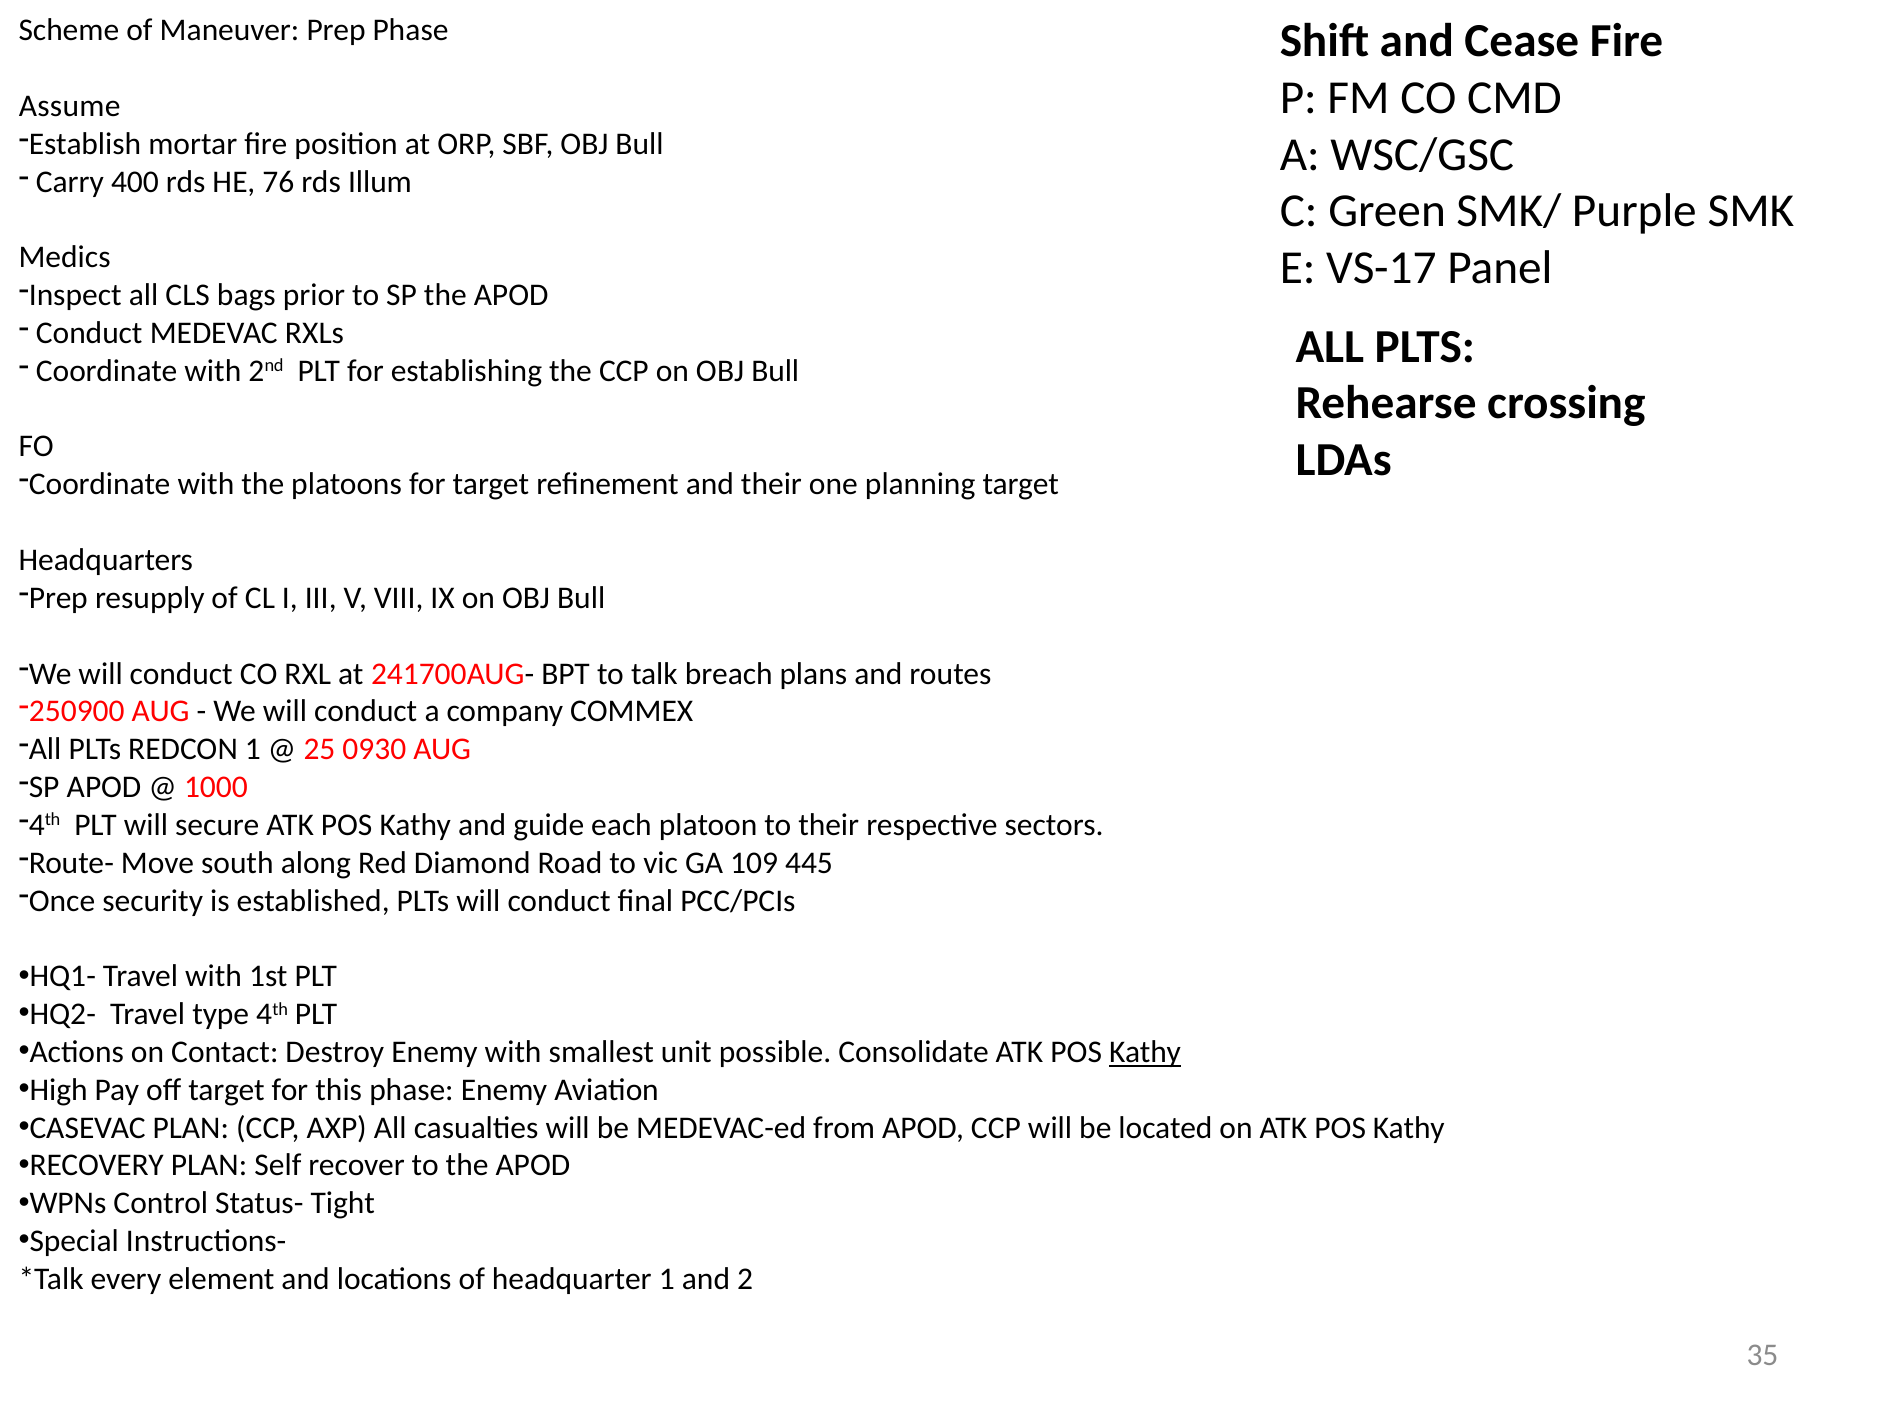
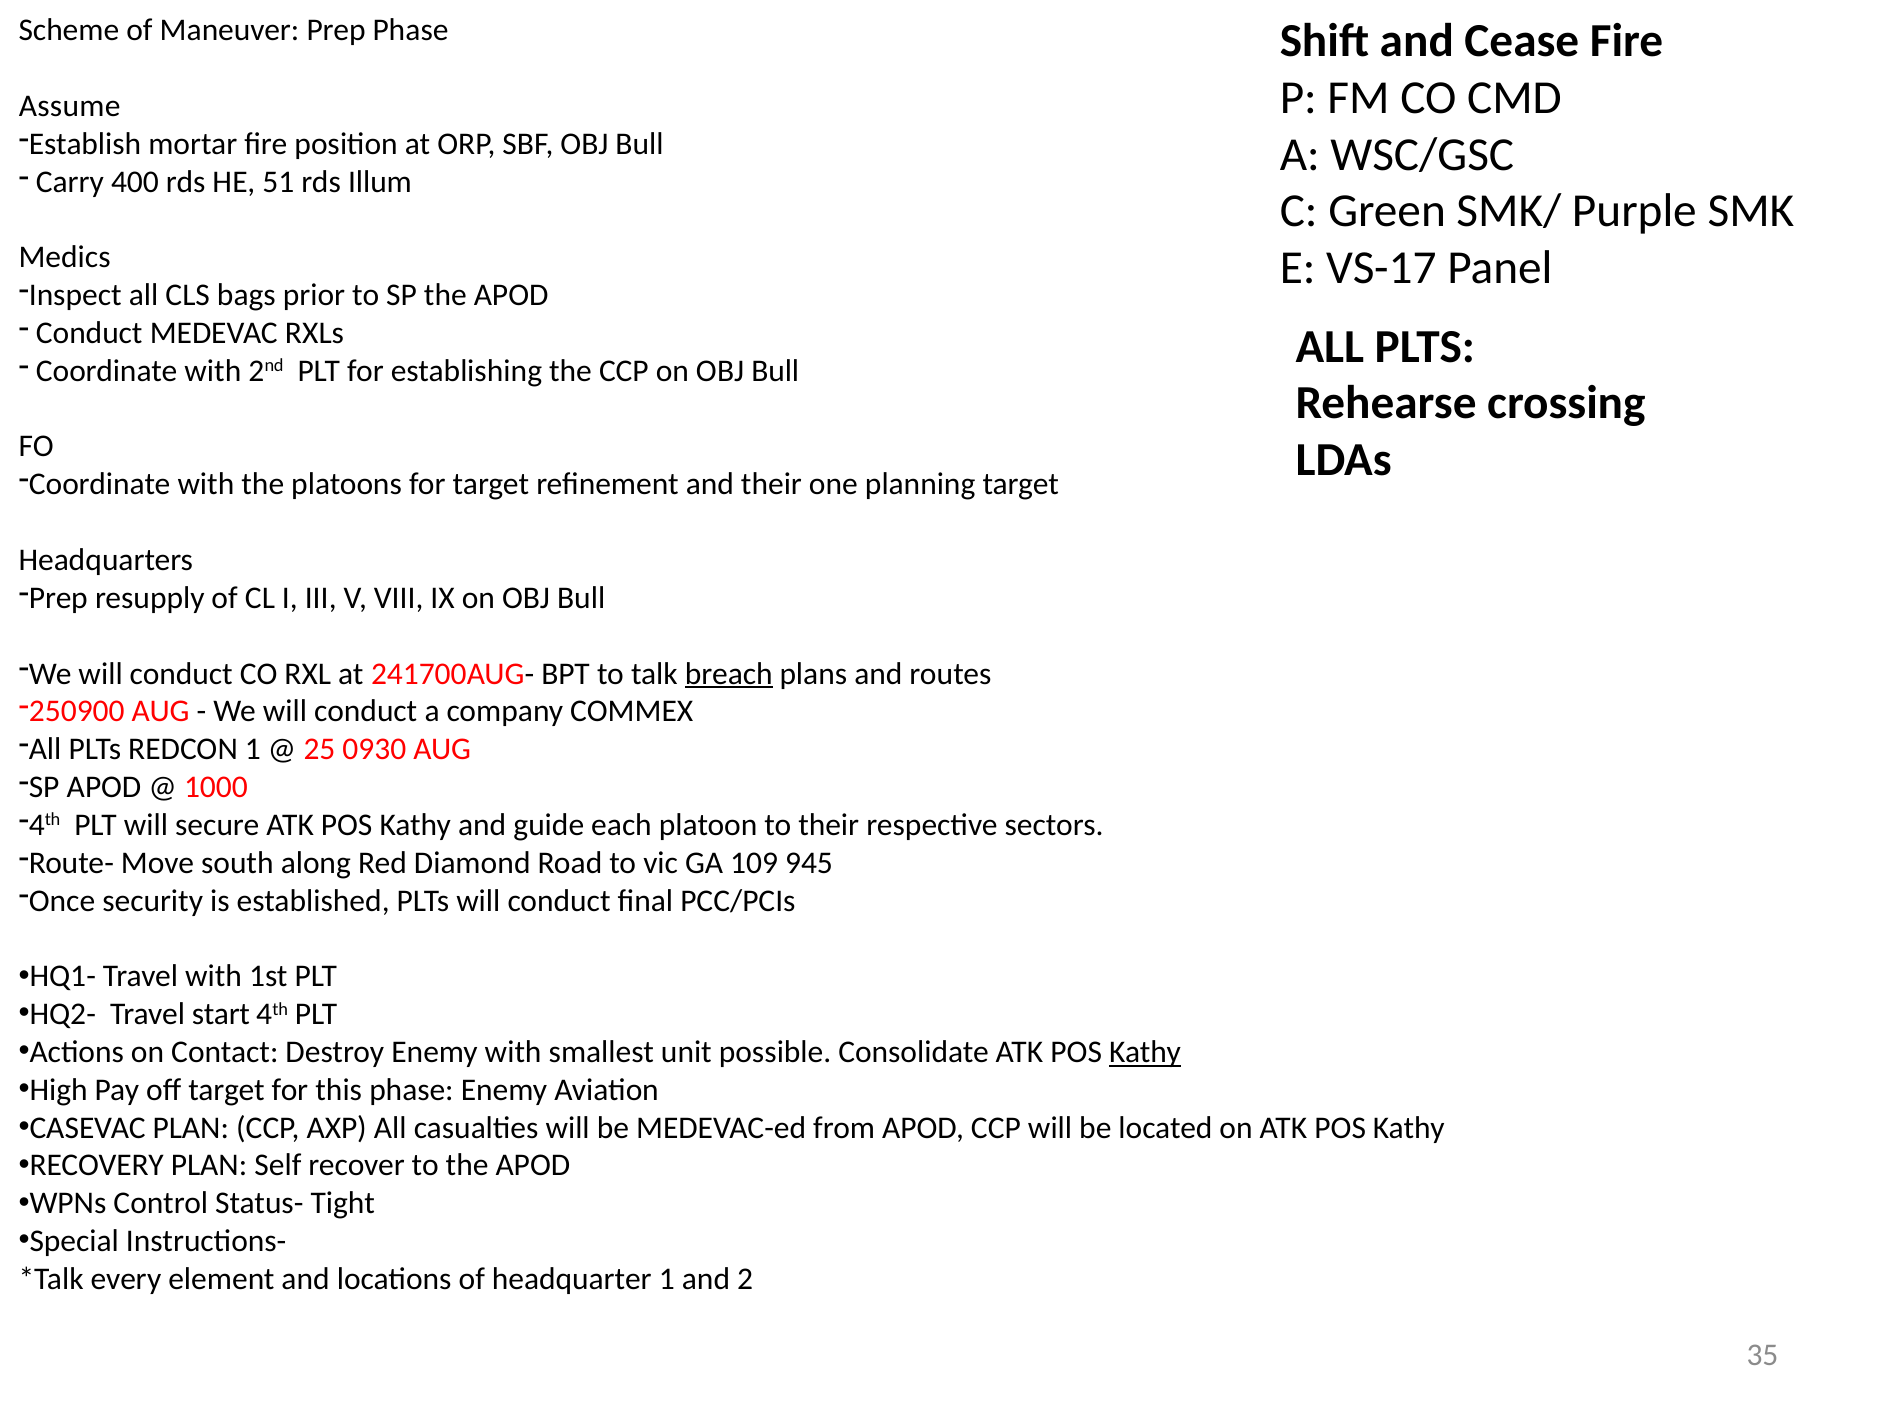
76: 76 -> 51 (278, 182)
breach underline: none -> present (729, 674)
445: 445 -> 945 (809, 863)
type: type -> start (221, 1014)
